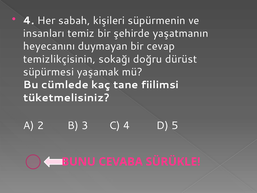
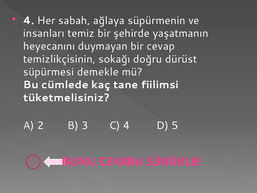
kişileri: kişileri -> ağlaya (109, 20)
yaşamak: yaşamak -> demekle (98, 72)
